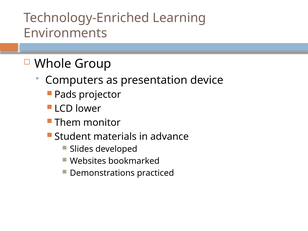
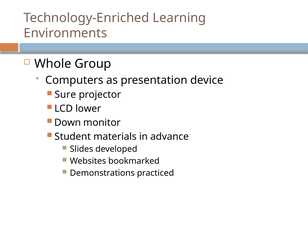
Pads: Pads -> Sure (65, 95)
Them: Them -> Down (68, 123)
